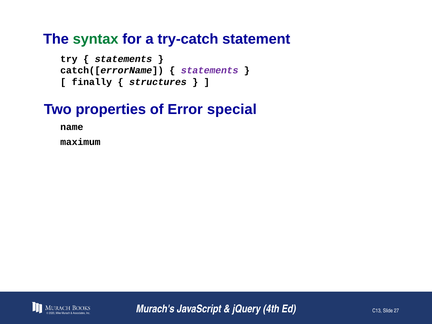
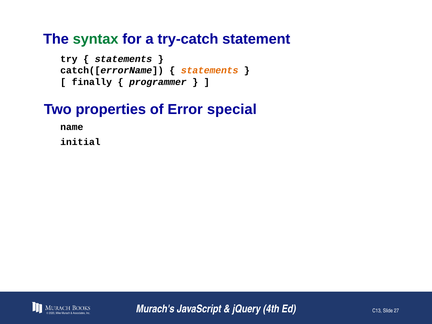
statements colour: purple -> orange (210, 70)
structures: structures -> programmer (158, 82)
maximum: maximum -> initial (80, 142)
